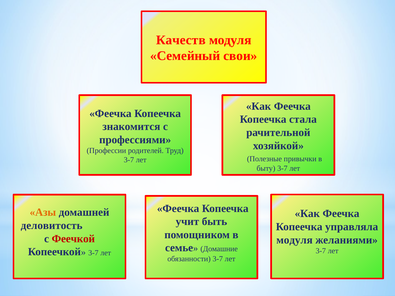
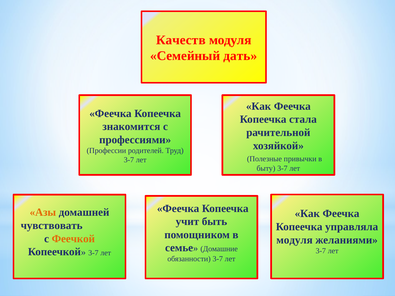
свои: свои -> дать (240, 56)
деловитость: деловитость -> чувствовать (52, 226)
Феечкой colour: red -> orange (73, 239)
